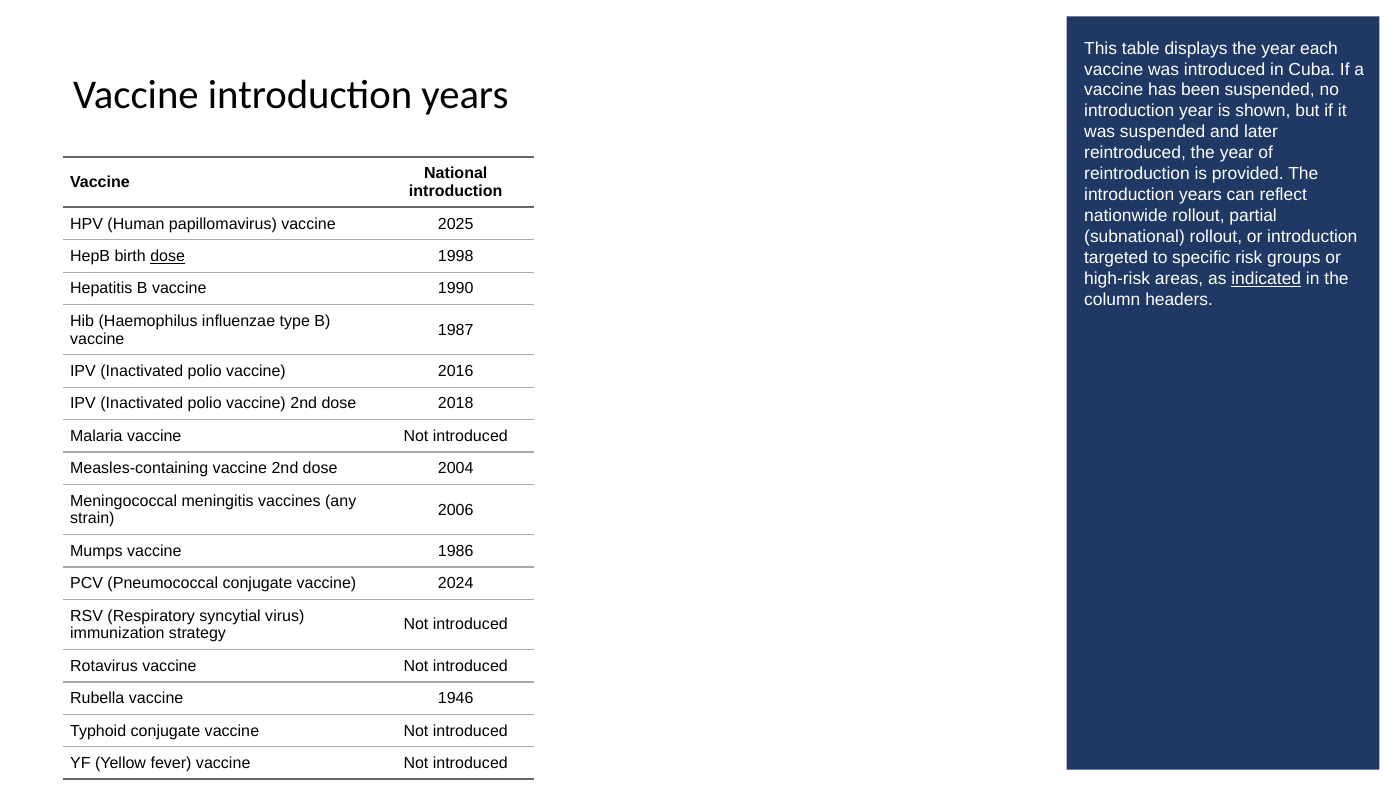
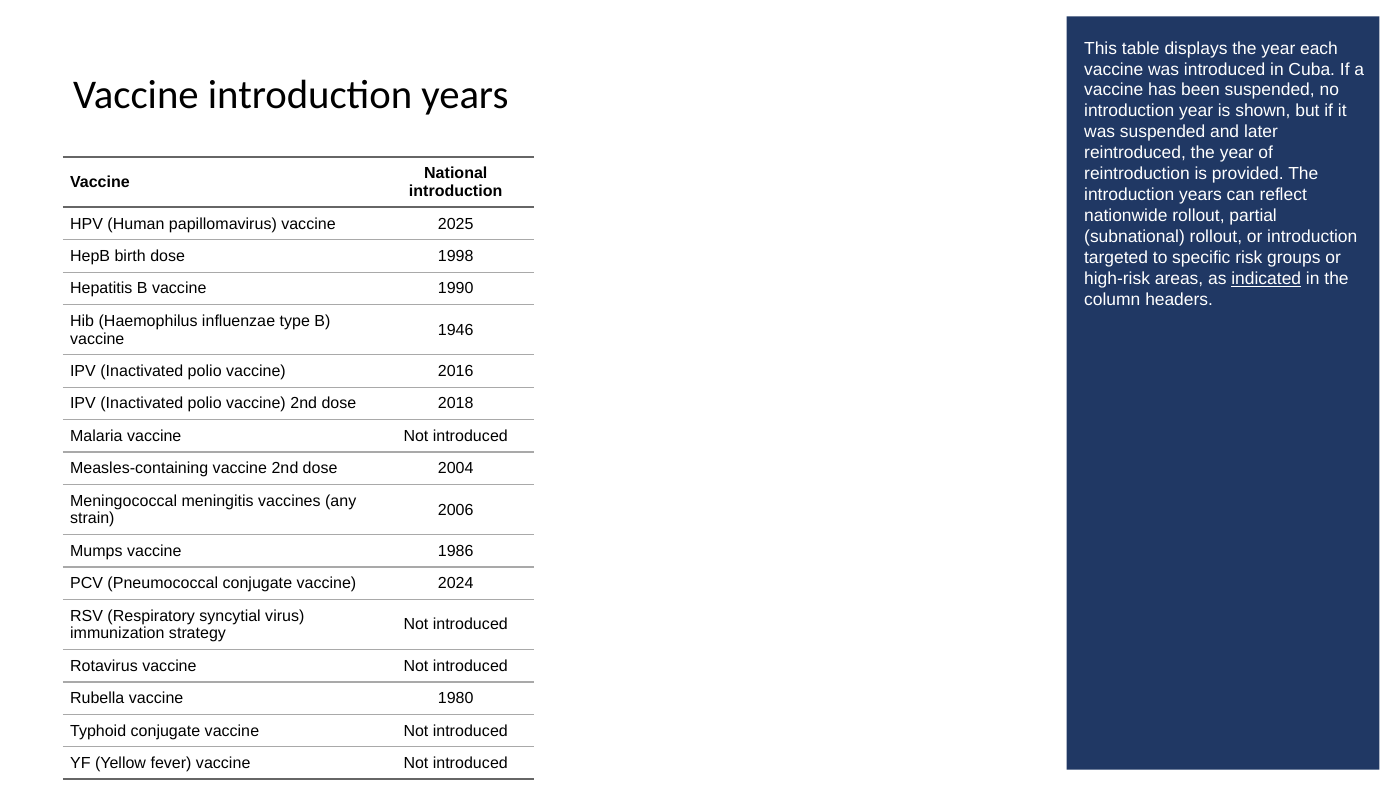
dose underline: present -> none (168, 256)
1987: 1987 -> 1946 (456, 330)
1946: 1946 -> 1980 (456, 698)
